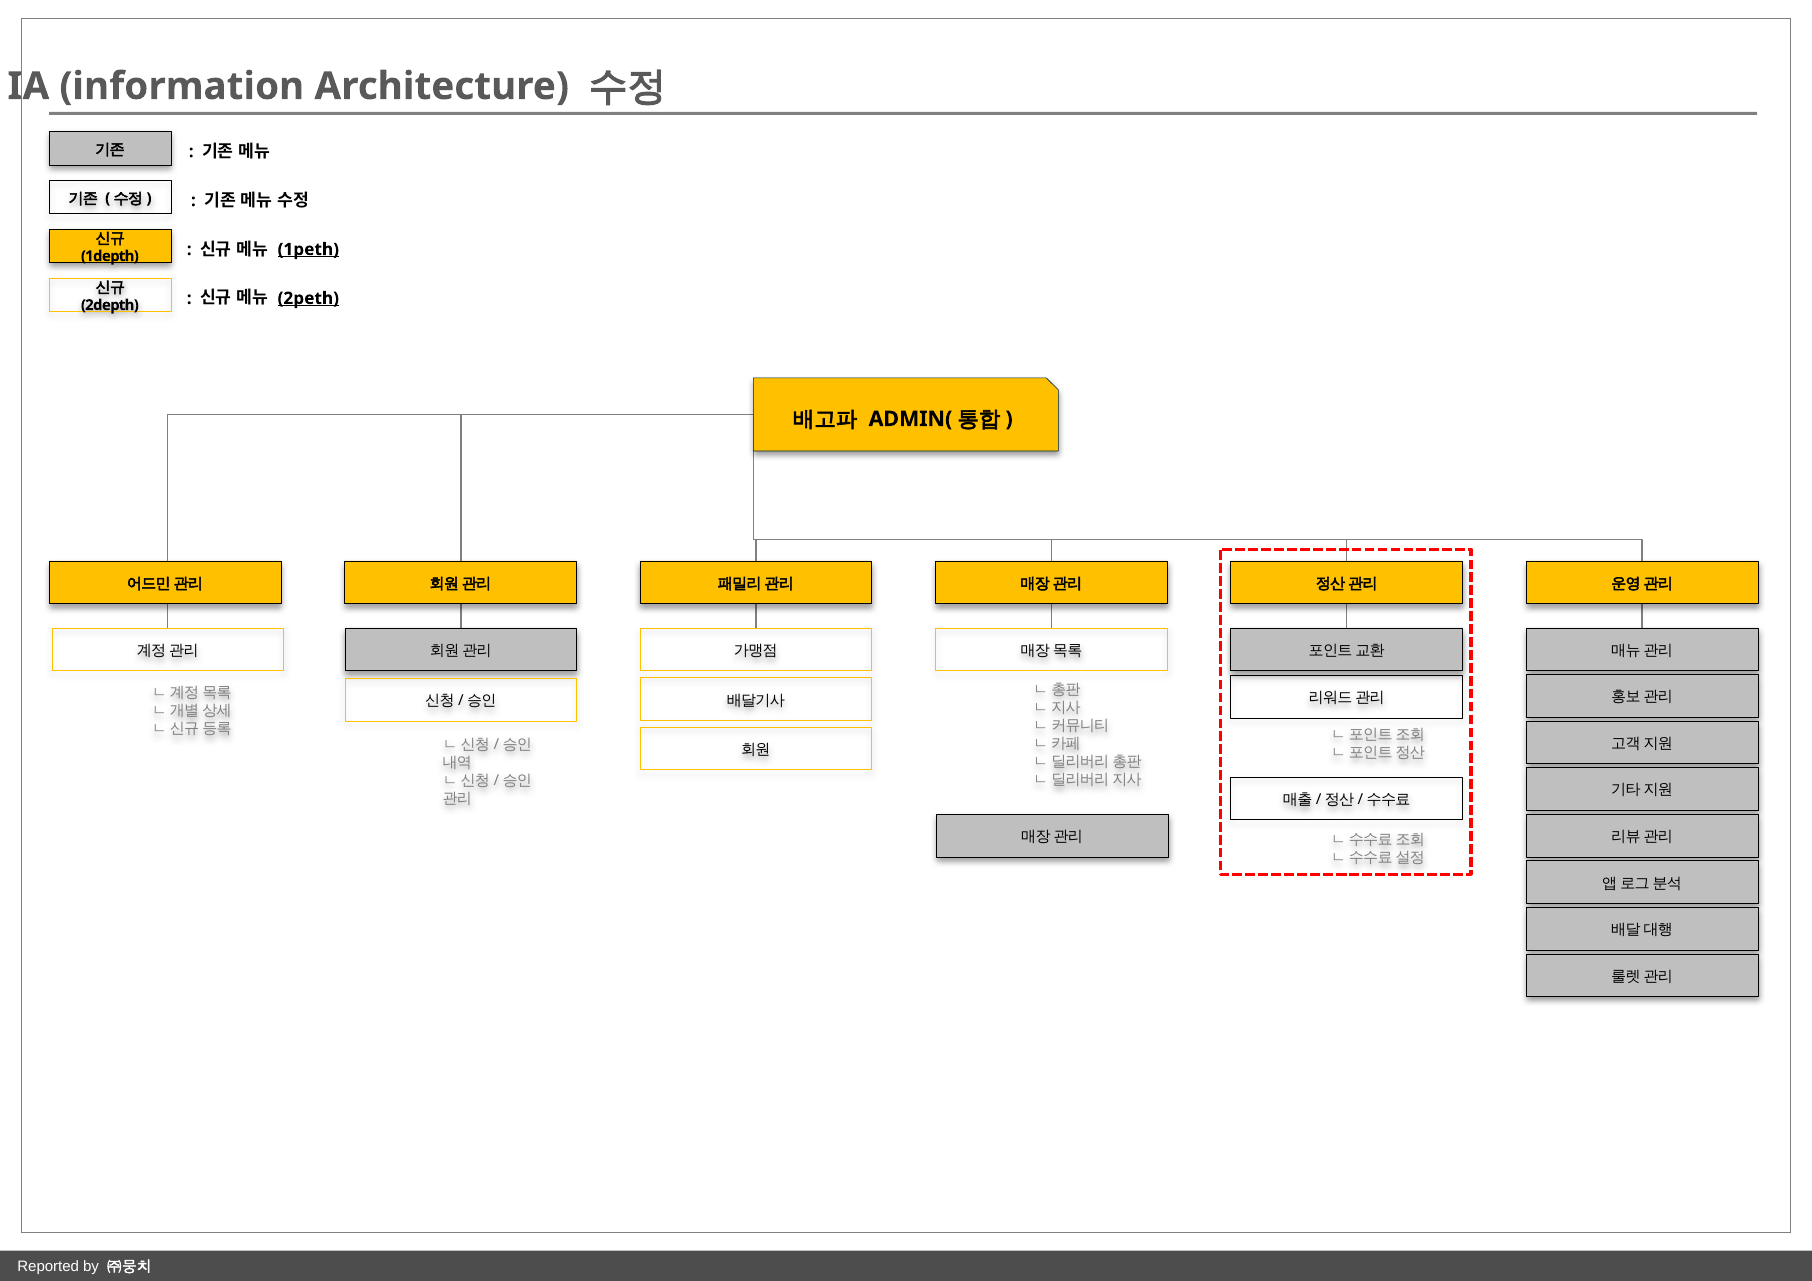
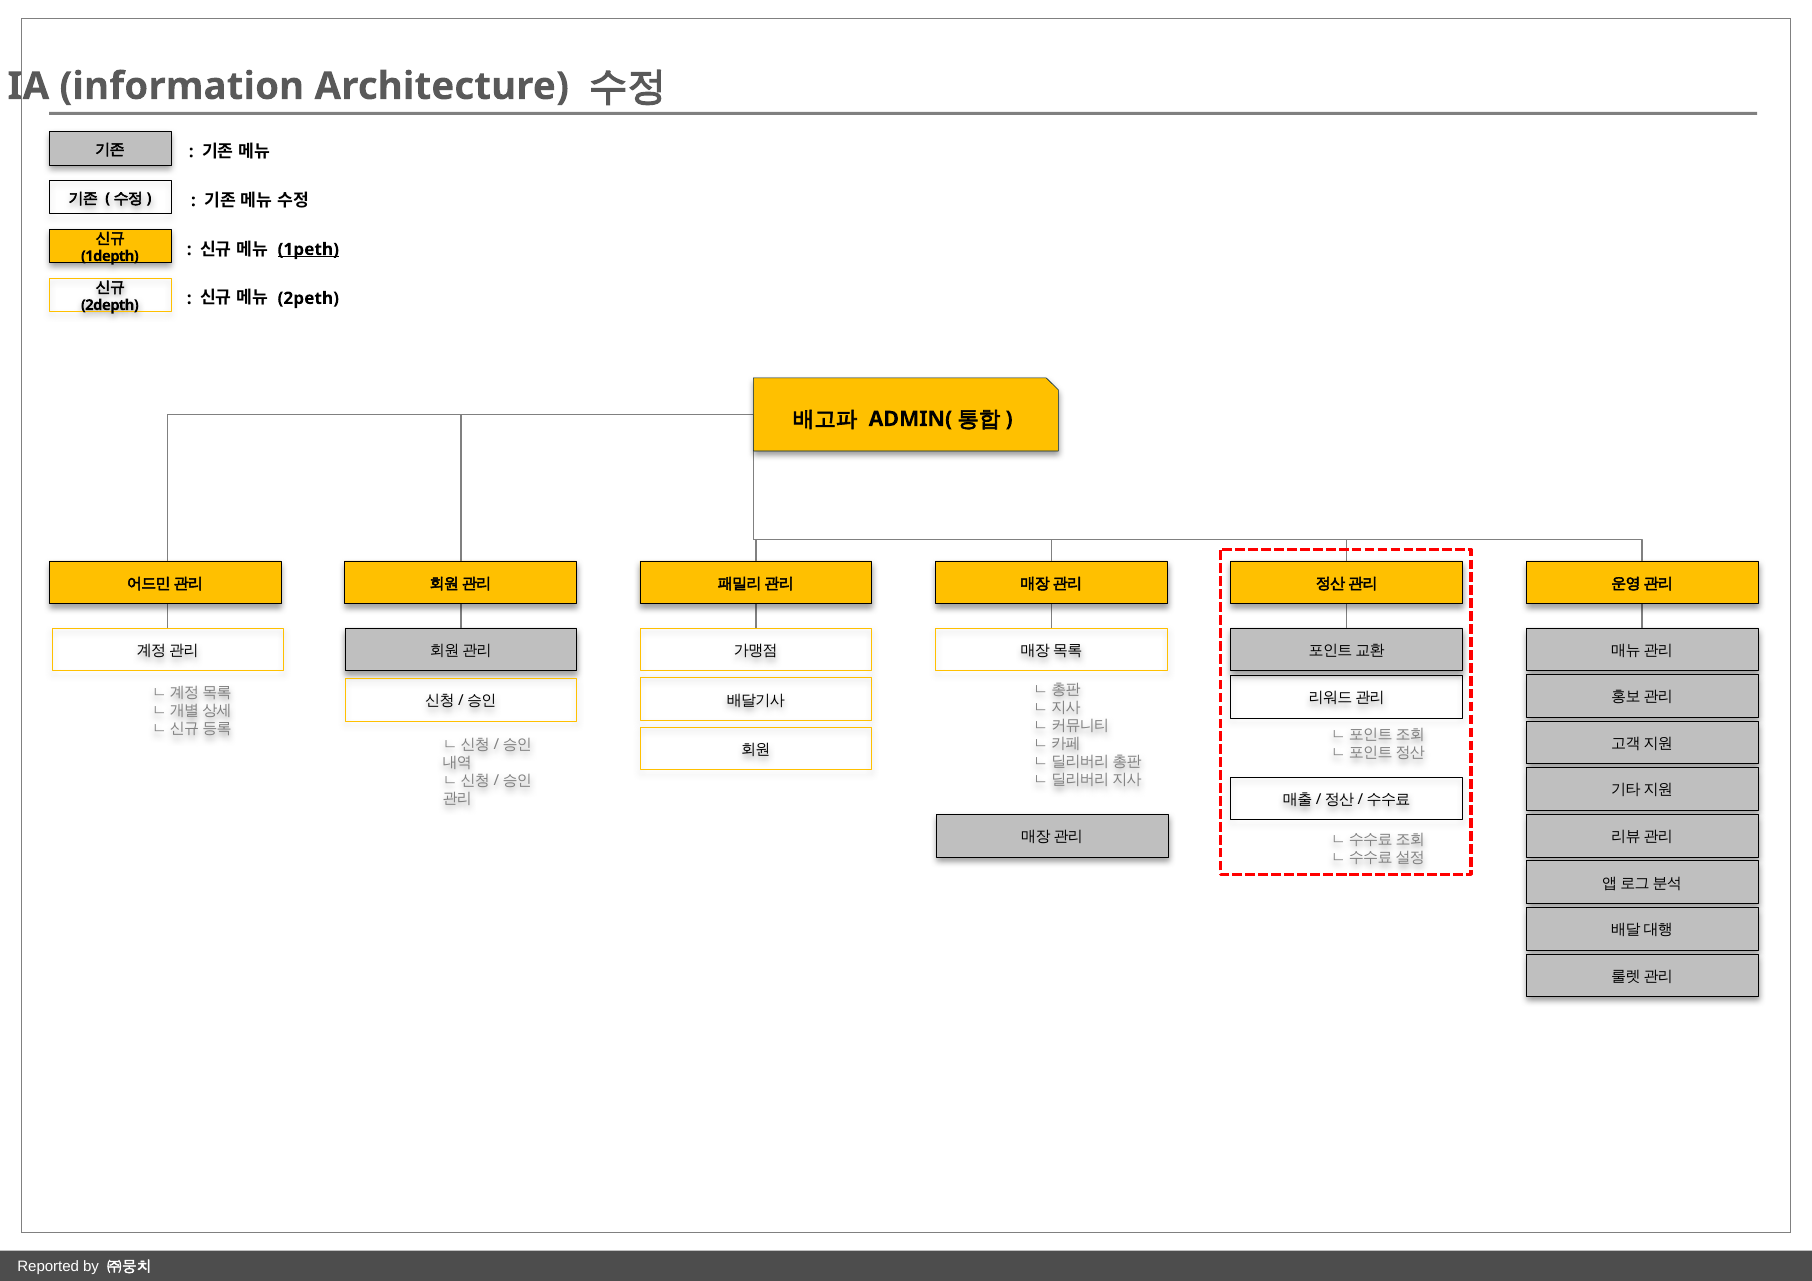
2peth underline: present -> none (308, 298)
